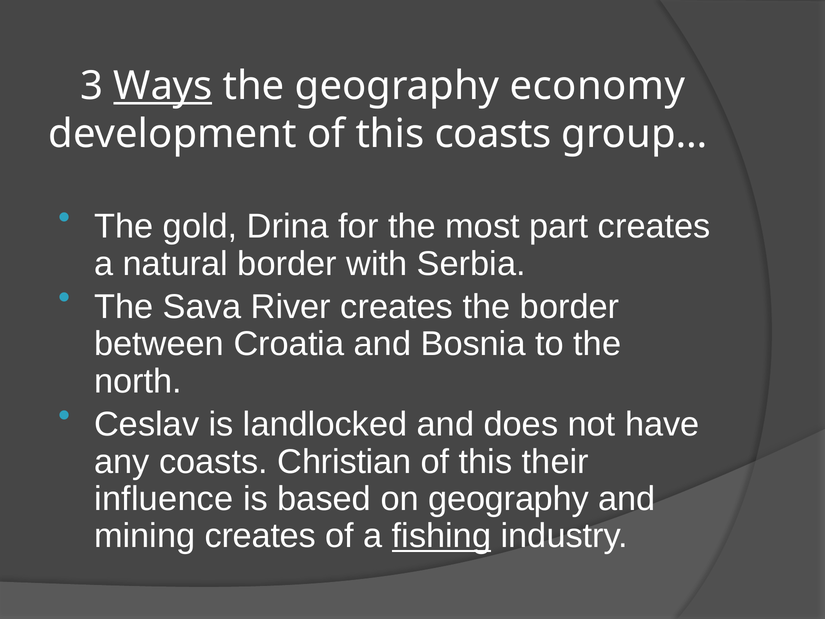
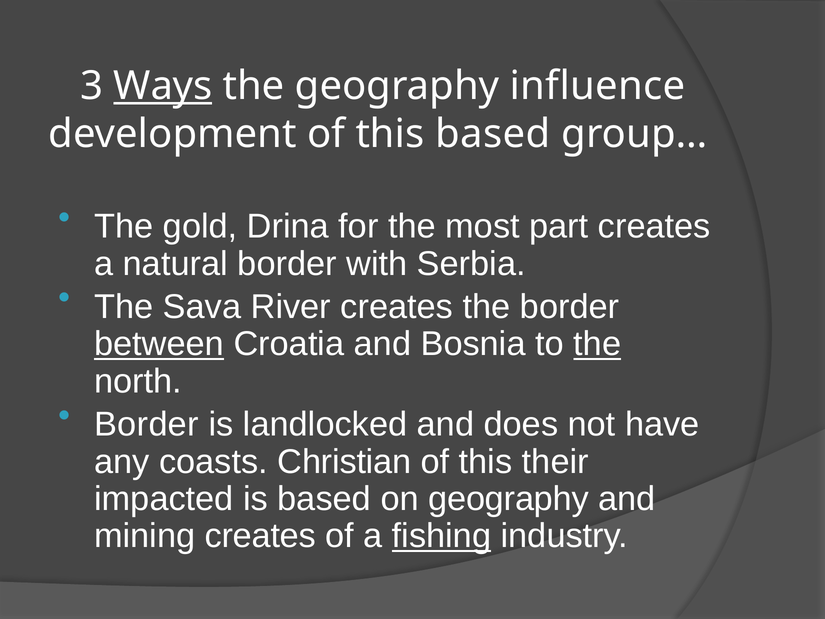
economy: economy -> influence (598, 86)
this coasts: coasts -> based (493, 134)
between underline: none -> present (159, 344)
the underline: none -> present (597, 344)
Ceslav: Ceslav -> Border (147, 424)
influence: influence -> impacted (164, 499)
